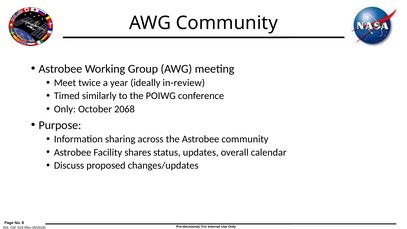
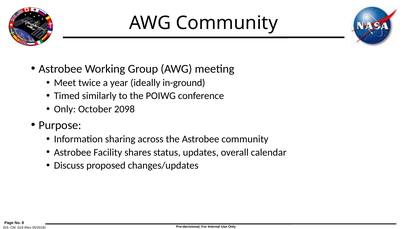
in-review: in-review -> in-ground (184, 83)
2068: 2068 -> 2098 (124, 109)
